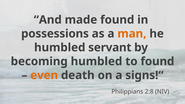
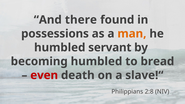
made: made -> there (81, 20)
to found: found -> bread (157, 61)
even colour: orange -> red (44, 75)
signs!“: signs!“ -> slave!“ (144, 75)
